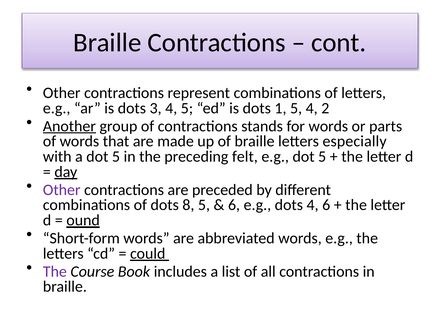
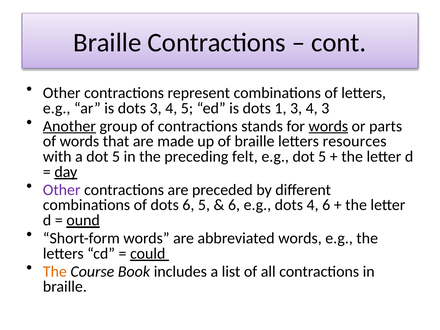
1 5: 5 -> 3 (296, 108)
4 2: 2 -> 3 (325, 108)
words underline: none -> present (328, 126)
especially: especially -> resources (355, 141)
dots 8: 8 -> 6 (188, 205)
The colour: purple -> orange (55, 272)
